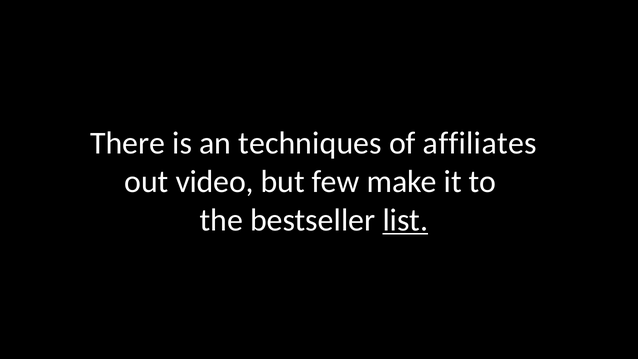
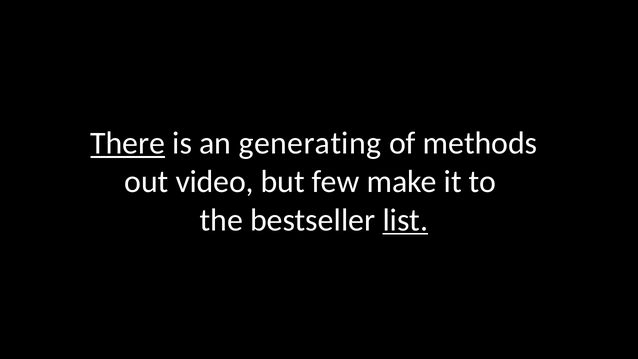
There underline: none -> present (128, 143)
techniques: techniques -> generating (310, 143)
affiliates: affiliates -> methods (480, 143)
